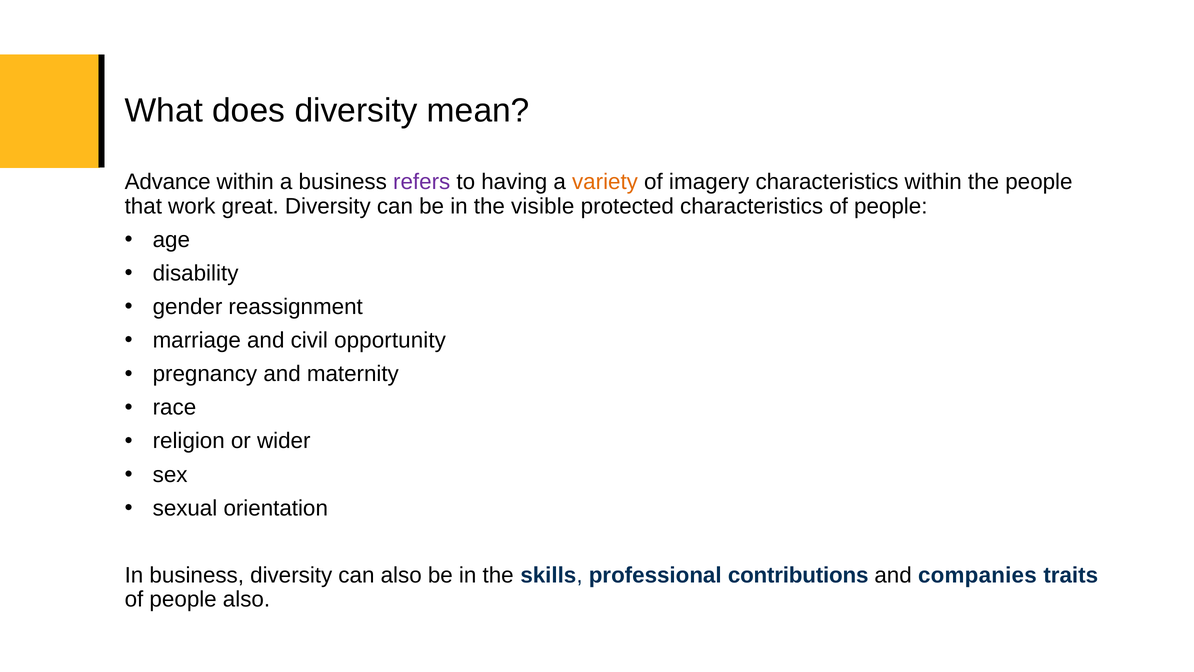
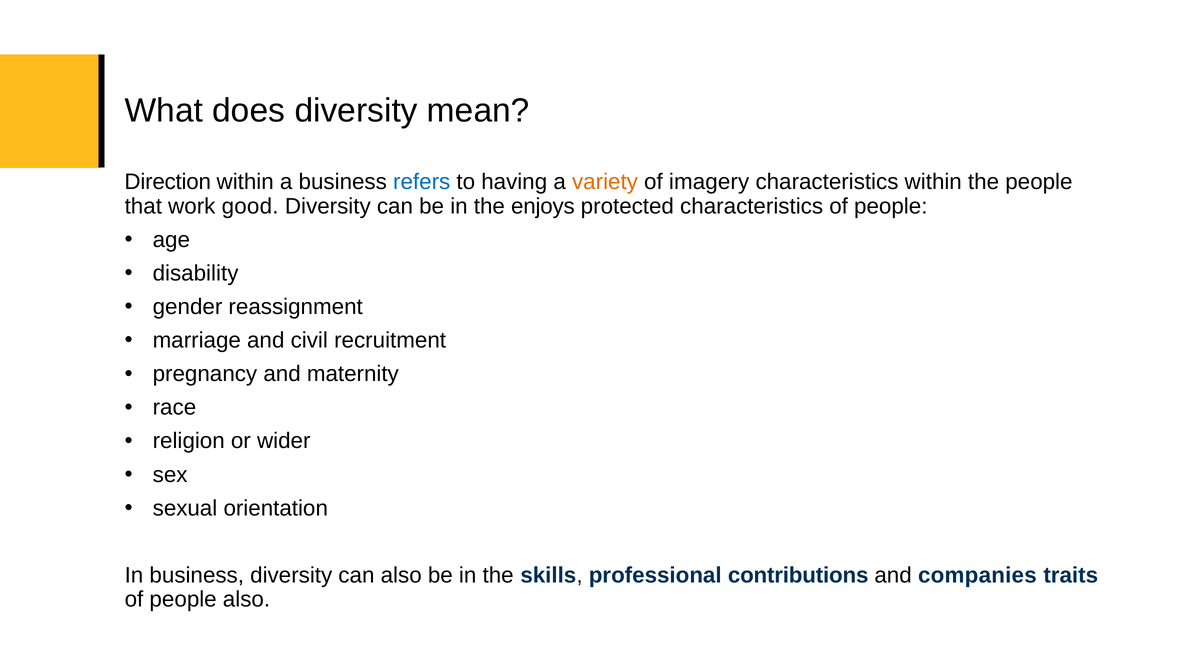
Advance: Advance -> Direction (168, 182)
refers colour: purple -> blue (422, 182)
great: great -> good (250, 206)
visible: visible -> enjoys (543, 206)
opportunity: opportunity -> recruitment (390, 340)
